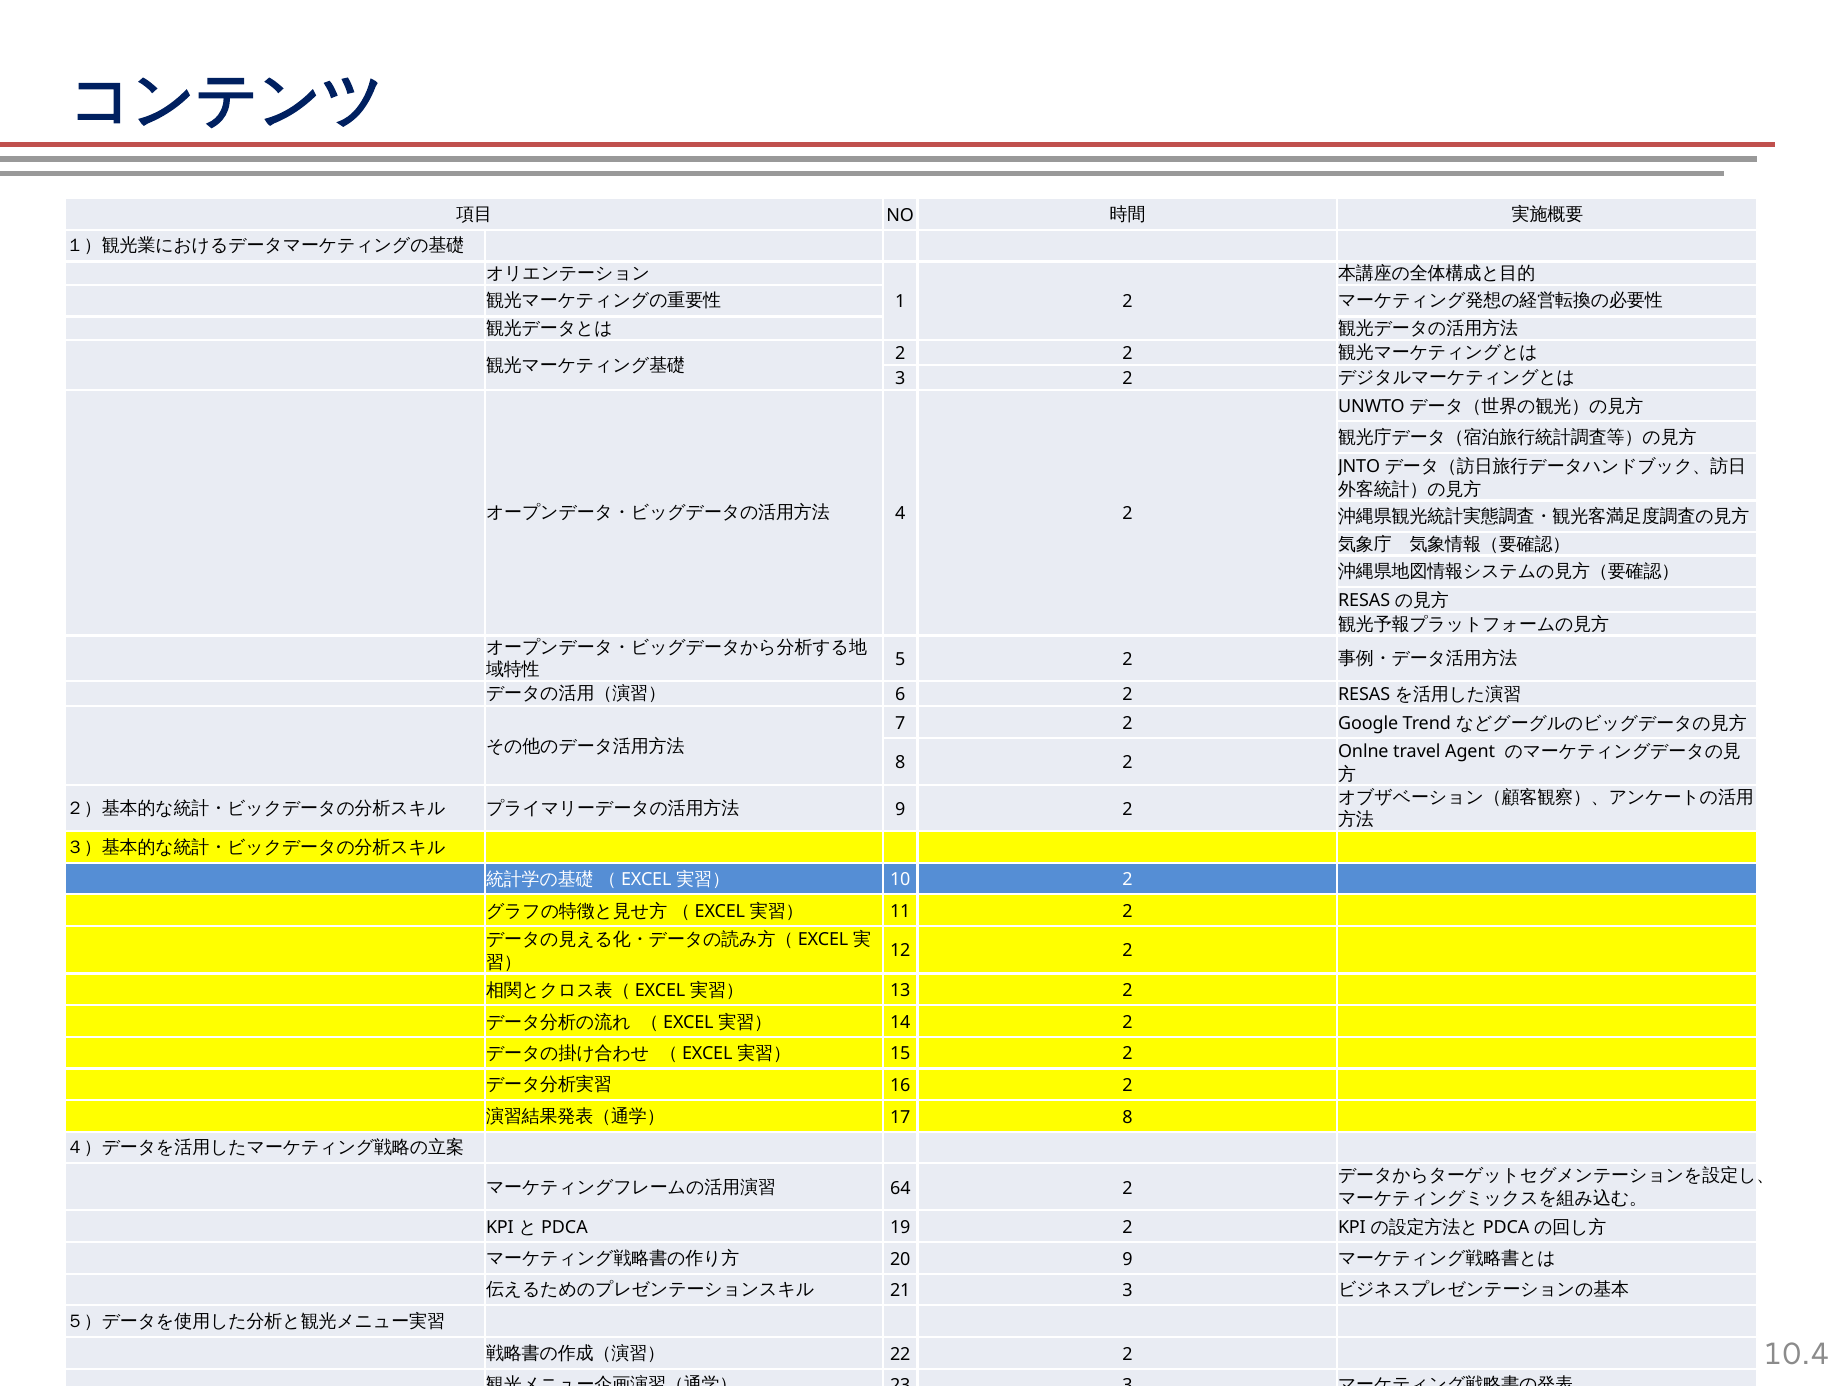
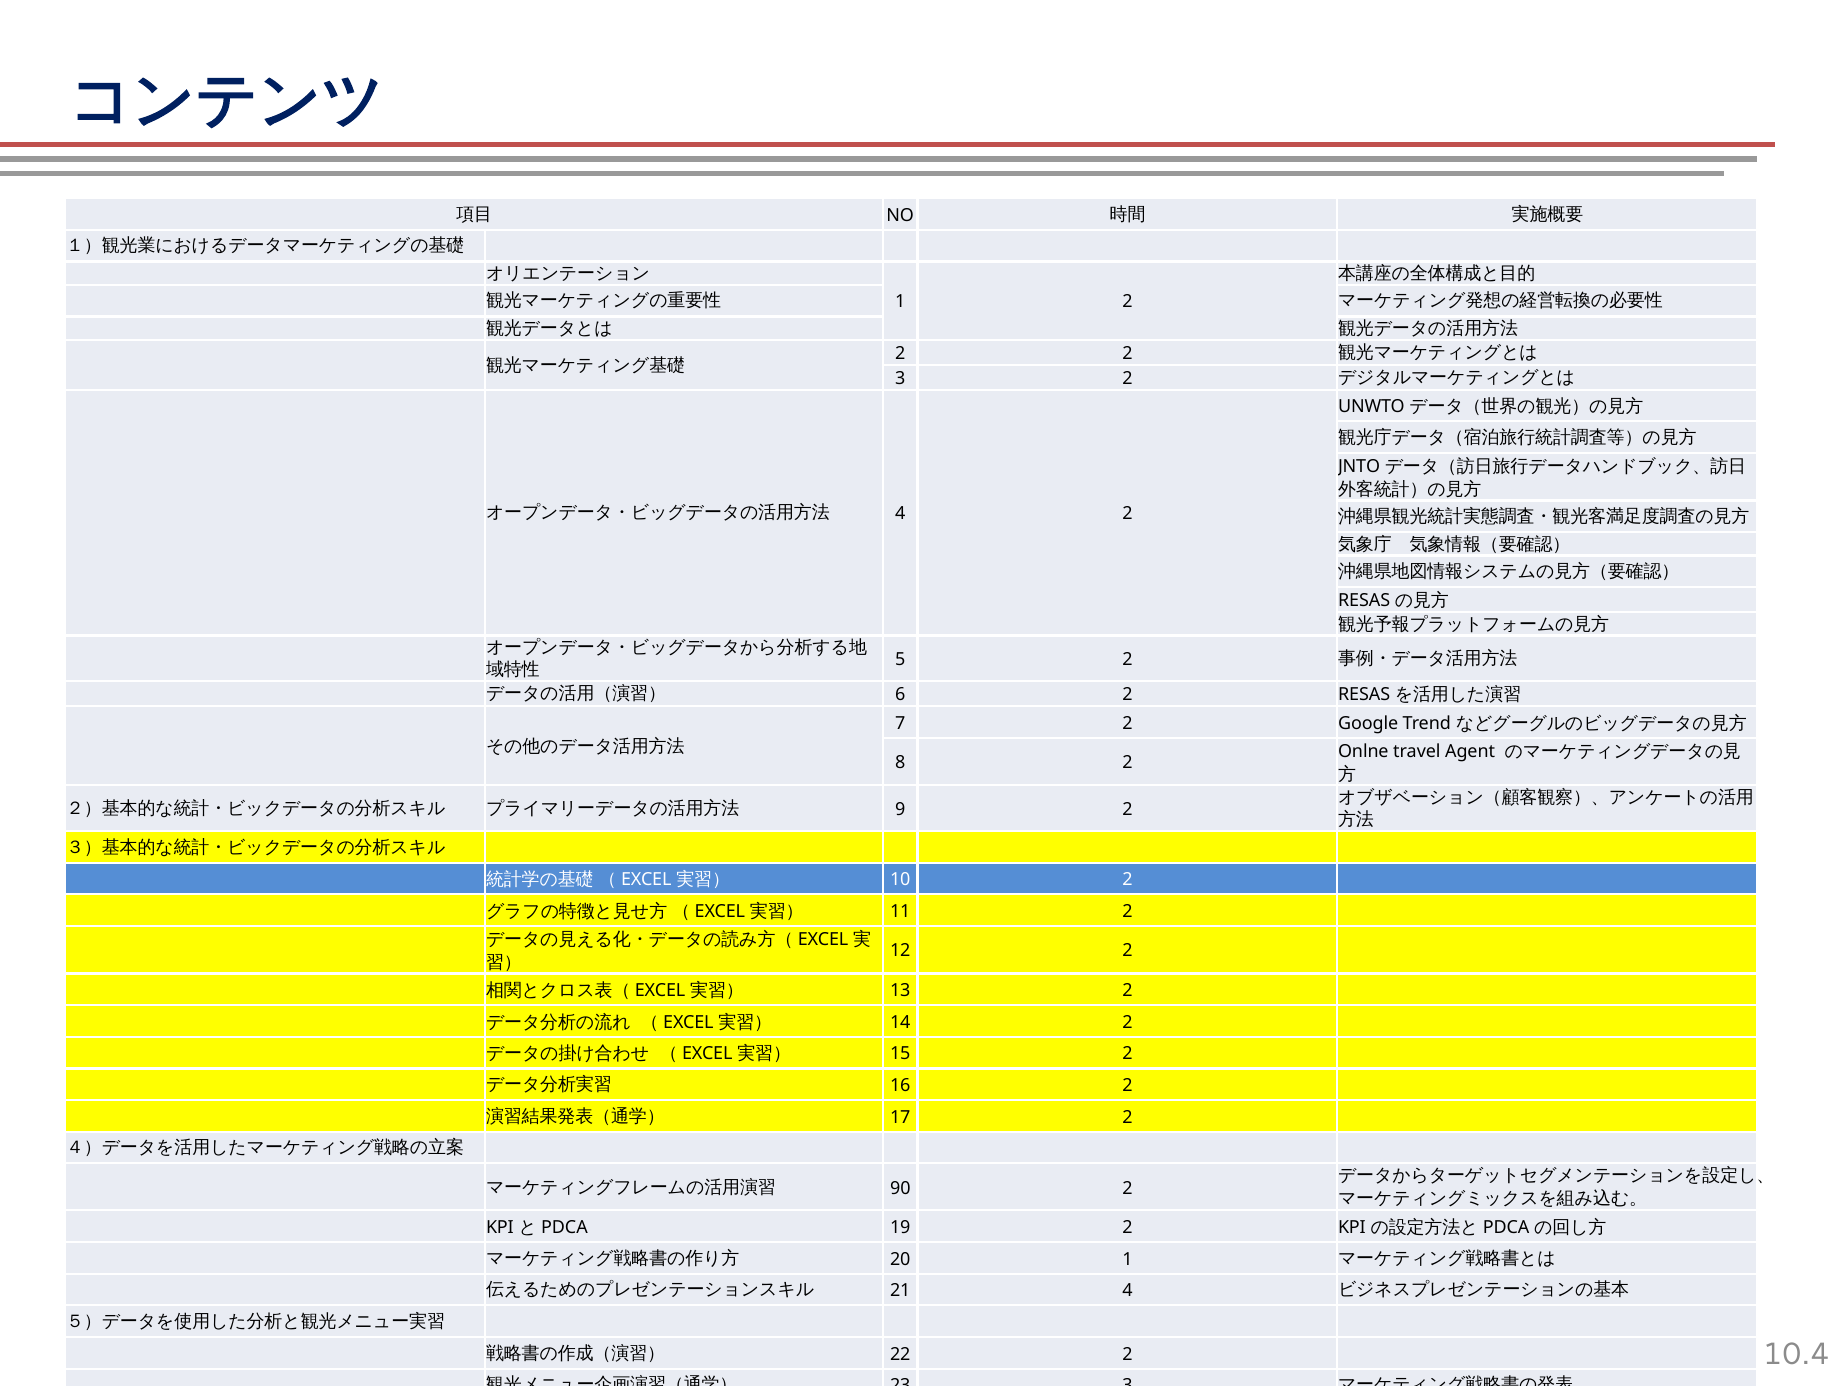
17 8: 8 -> 2 (1127, 1117)
64: 64 -> 90 (900, 1188)
20 9: 9 -> 1 (1127, 1259)
21 3: 3 -> 4 (1127, 1291)
